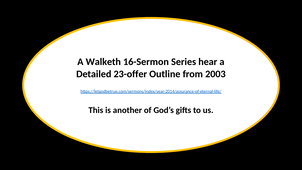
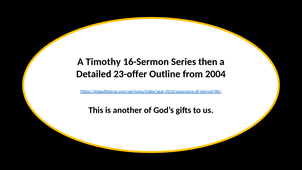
Walketh: Walketh -> Timothy (103, 62)
hear: hear -> then (208, 62)
2003: 2003 -> 2004 (215, 74)
